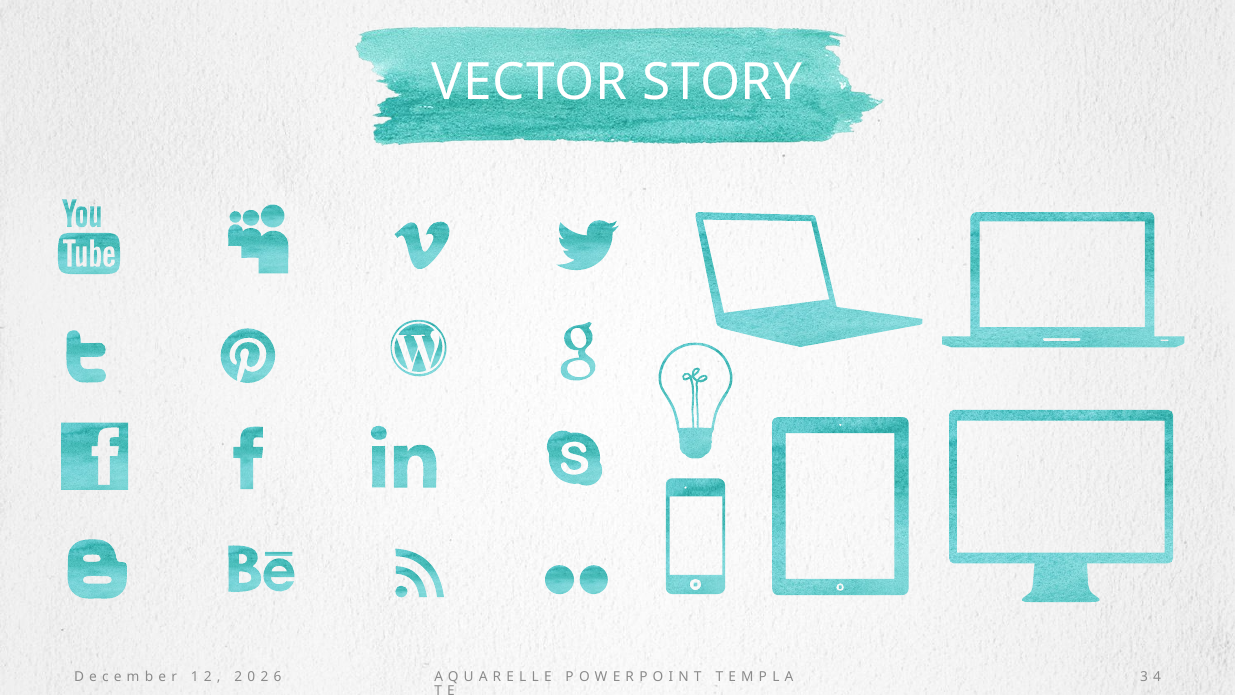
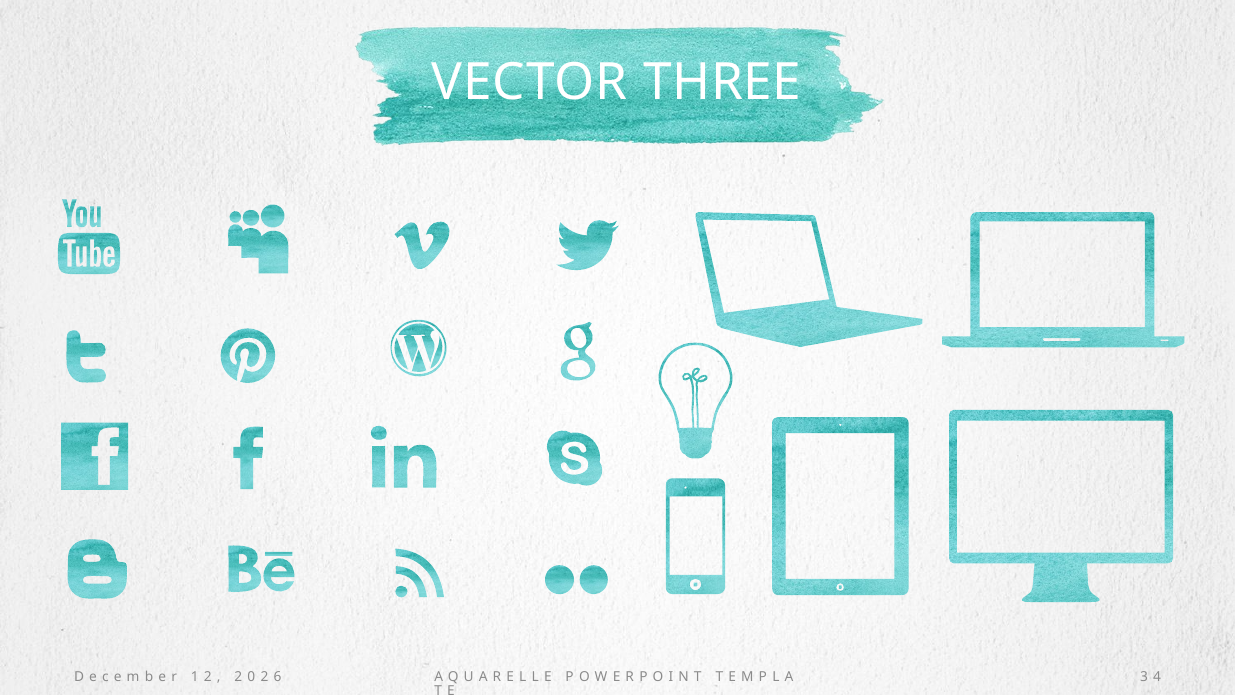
STORY: STORY -> THREE (722, 82)
